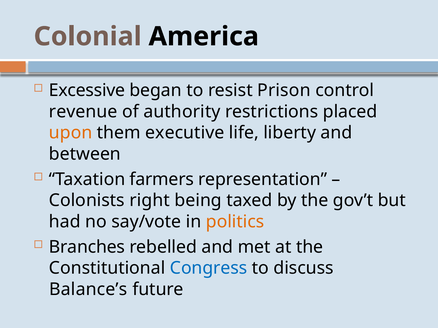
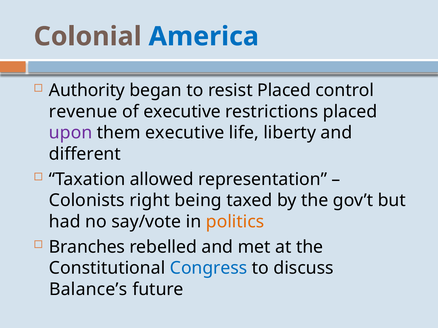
America colour: black -> blue (204, 37)
Excessive: Excessive -> Authority (87, 91)
resist Prison: Prison -> Placed (284, 91)
of authority: authority -> executive (182, 112)
upon colour: orange -> purple (71, 133)
between: between -> different (85, 154)
farmers: farmers -> allowed (162, 180)
